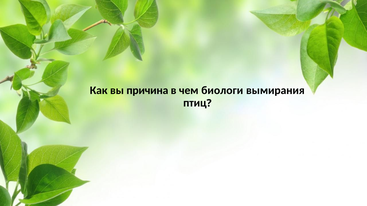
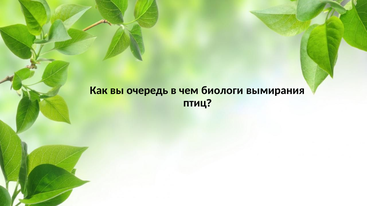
причина: причина -> очередь (147, 91)
